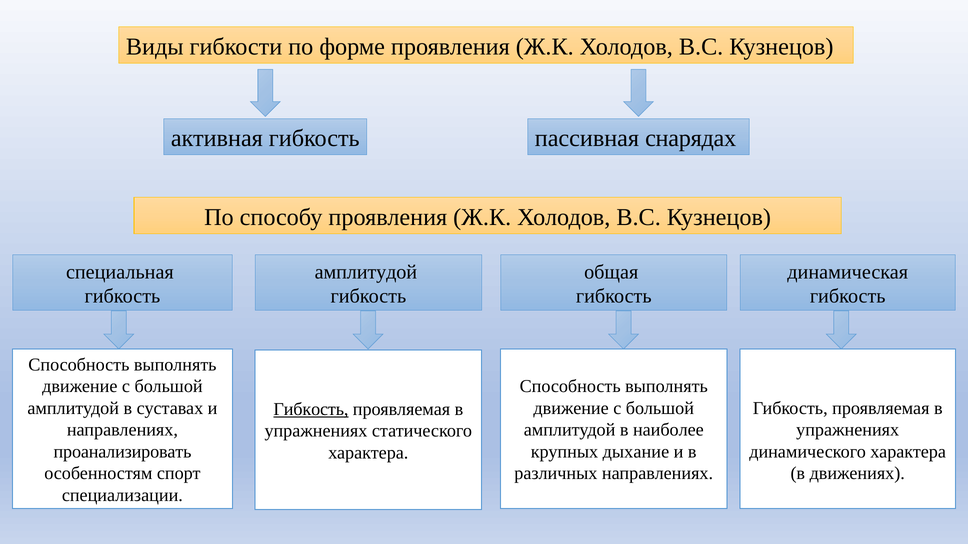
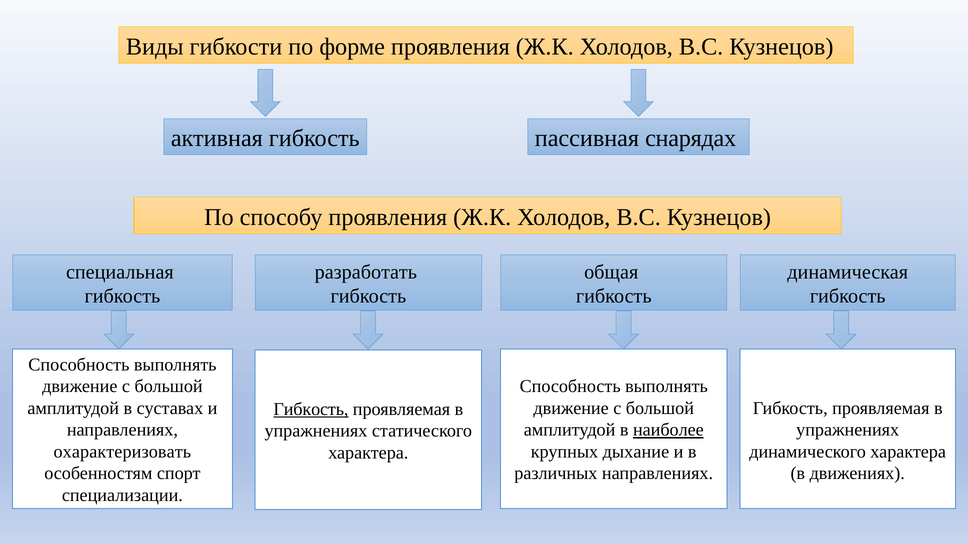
амплитудой: амплитудой -> разработать (366, 272)
наиболее underline: none -> present (668, 430)
проанализировать: проанализировать -> охарактеризовать (122, 452)
